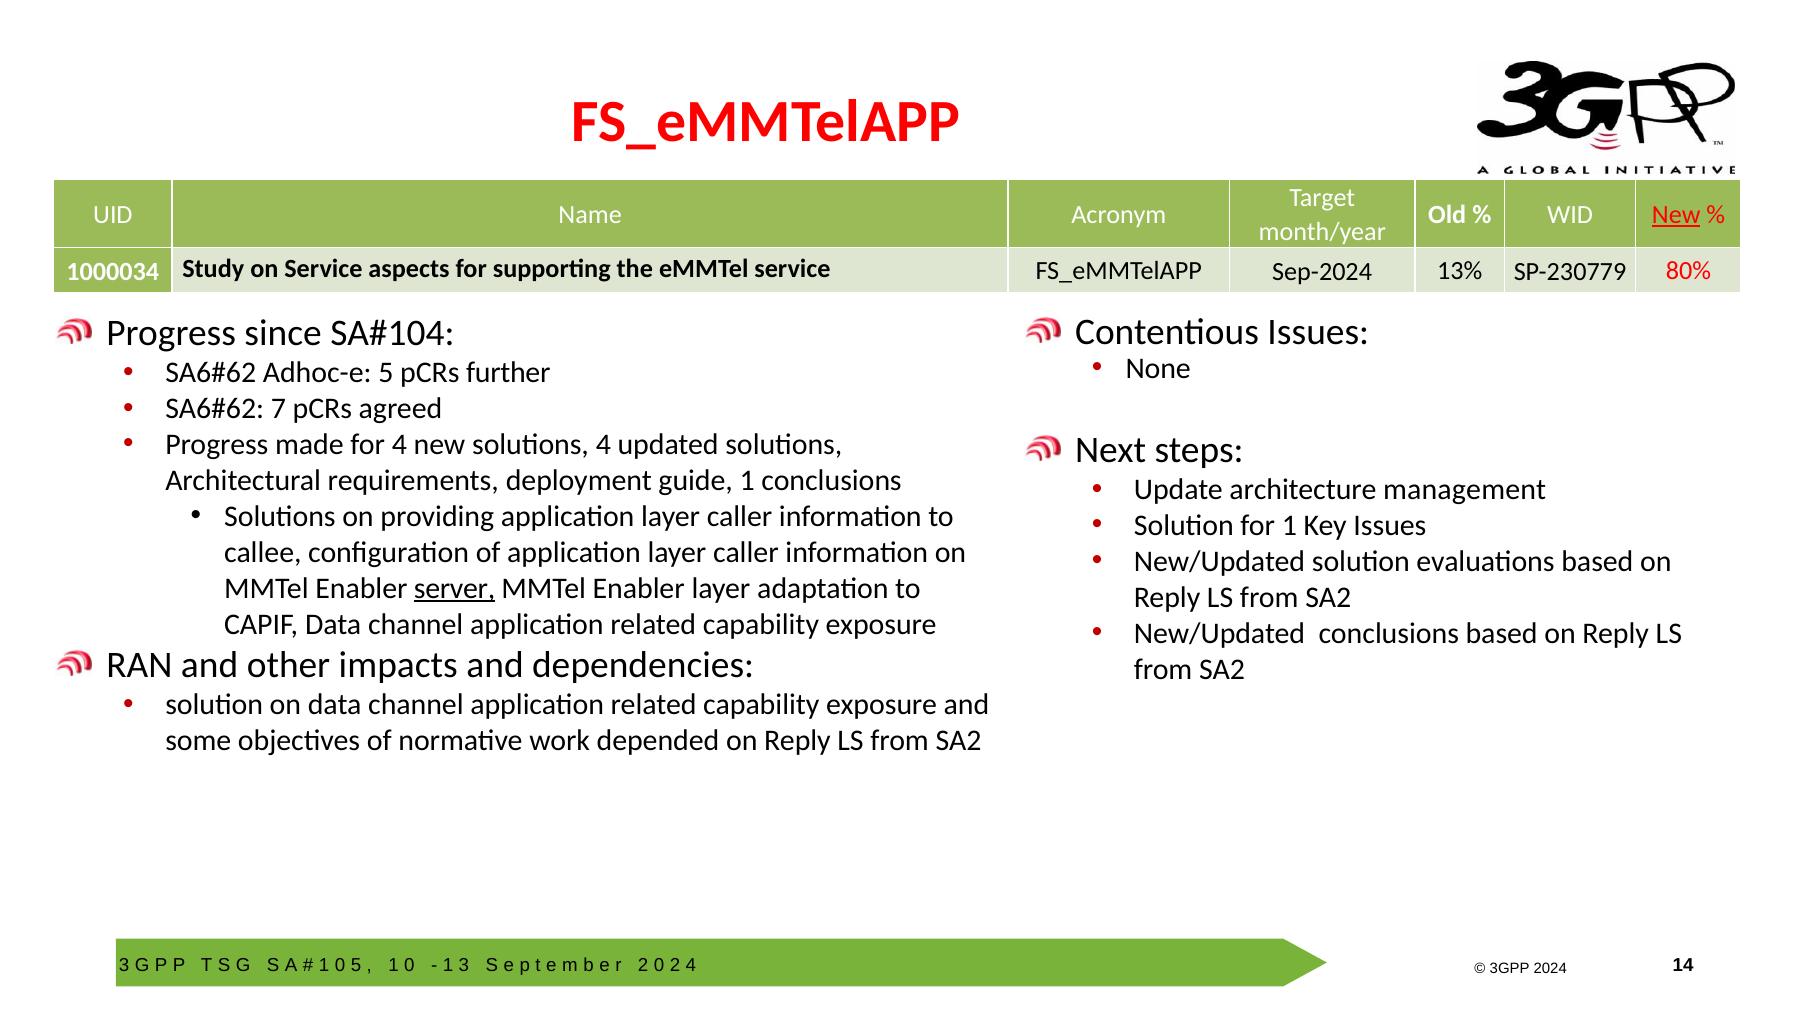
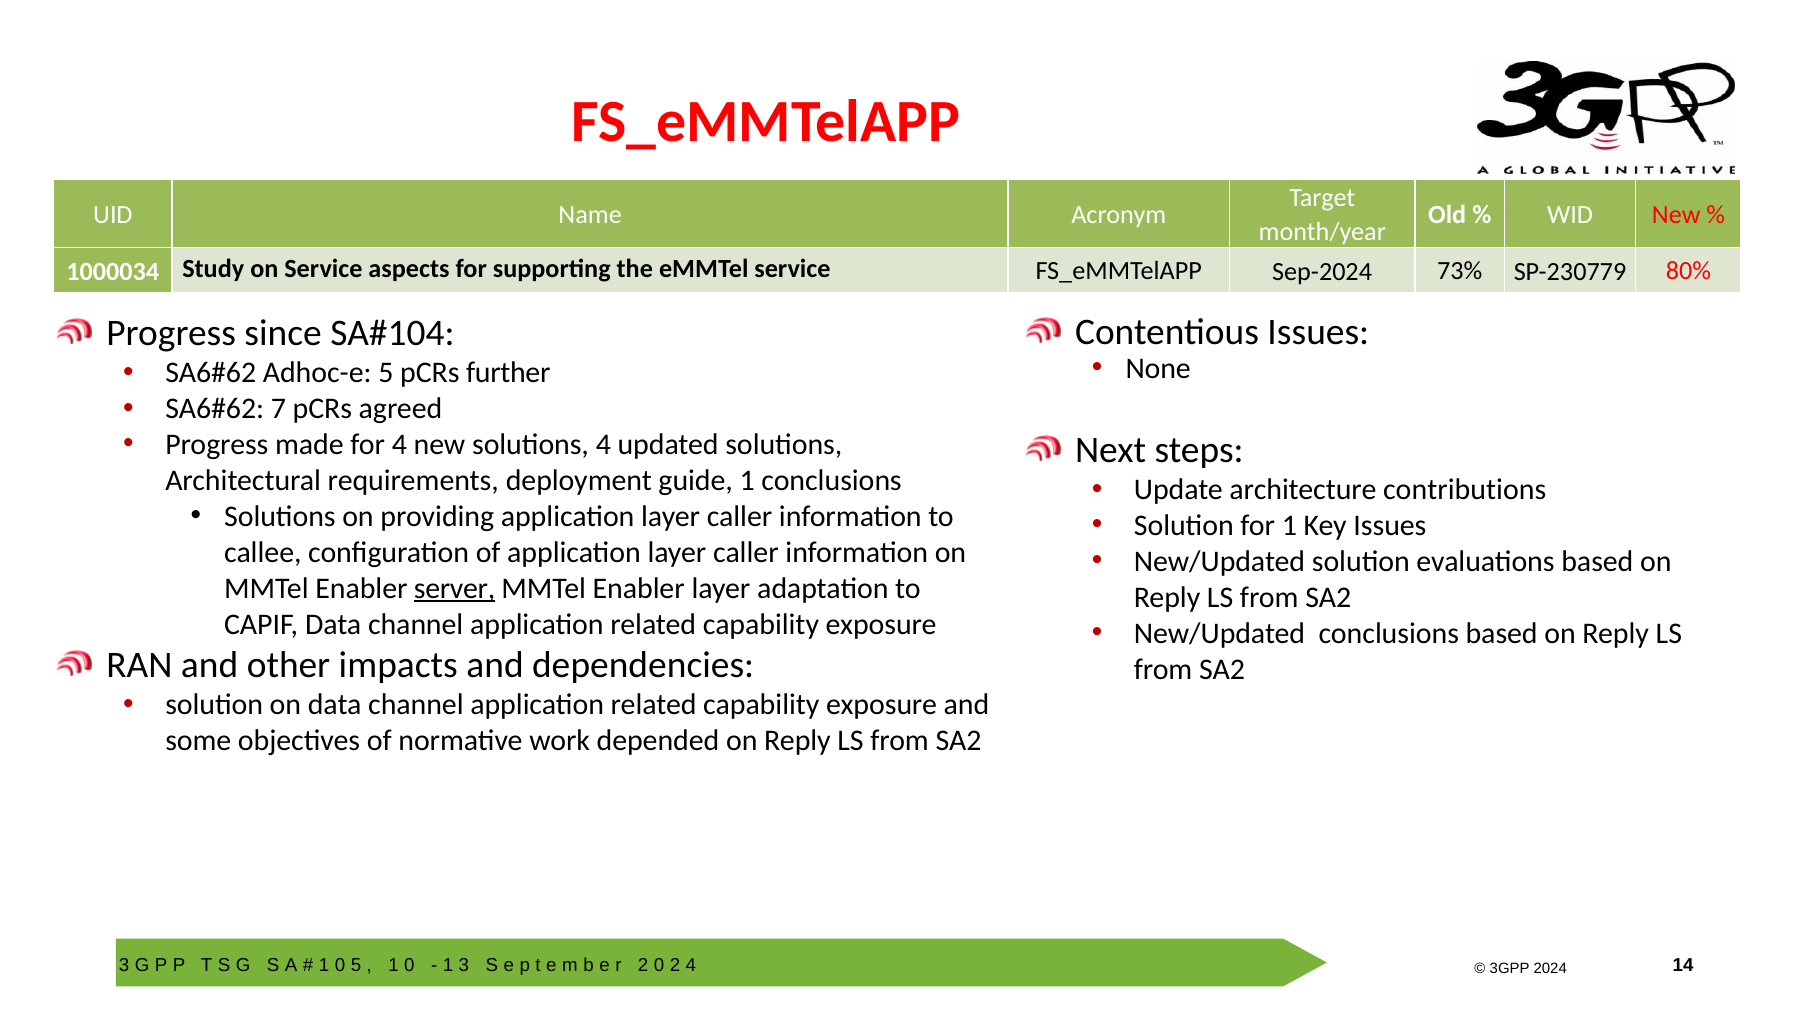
New underline: present -> none (1676, 215)
13%: 13% -> 73% (1460, 270)
management: management -> contributions (1465, 490)
